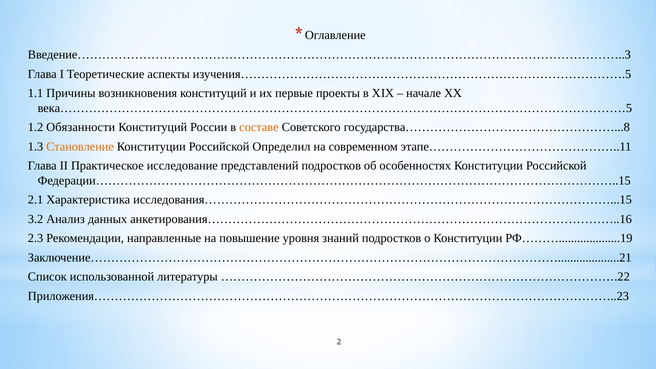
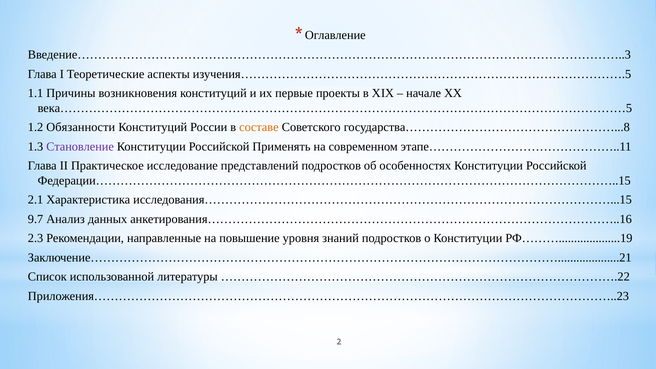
Становление colour: orange -> purple (80, 147)
Определил: Определил -> Применять (281, 147)
3.2: 3.2 -> 9.7 (36, 219)
